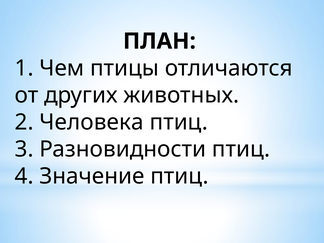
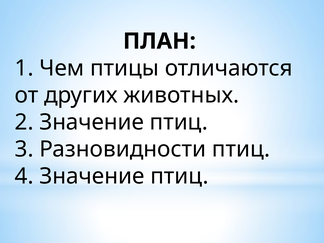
2 Человека: Человека -> Значение (92, 122)
